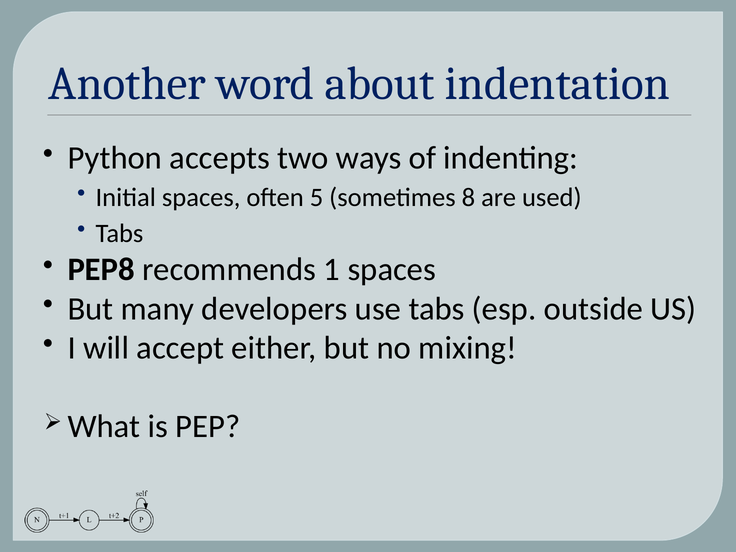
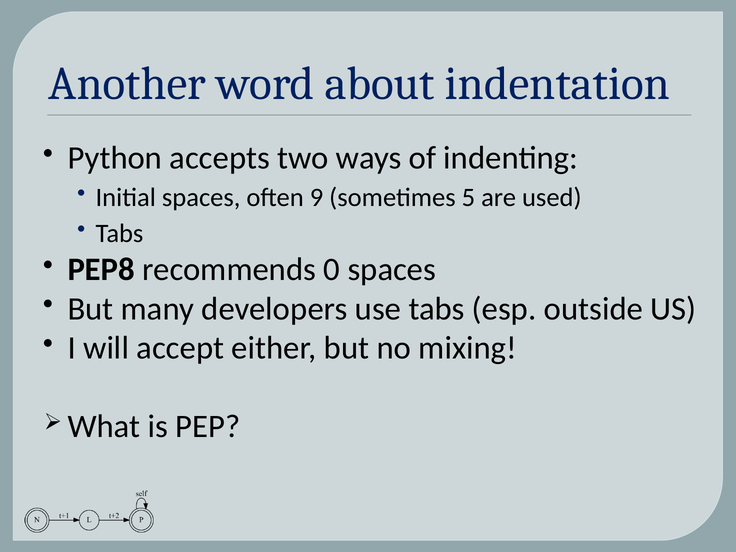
5: 5 -> 9 (316, 197)
8: 8 -> 5 (468, 197)
1: 1 -> 0 (332, 269)
